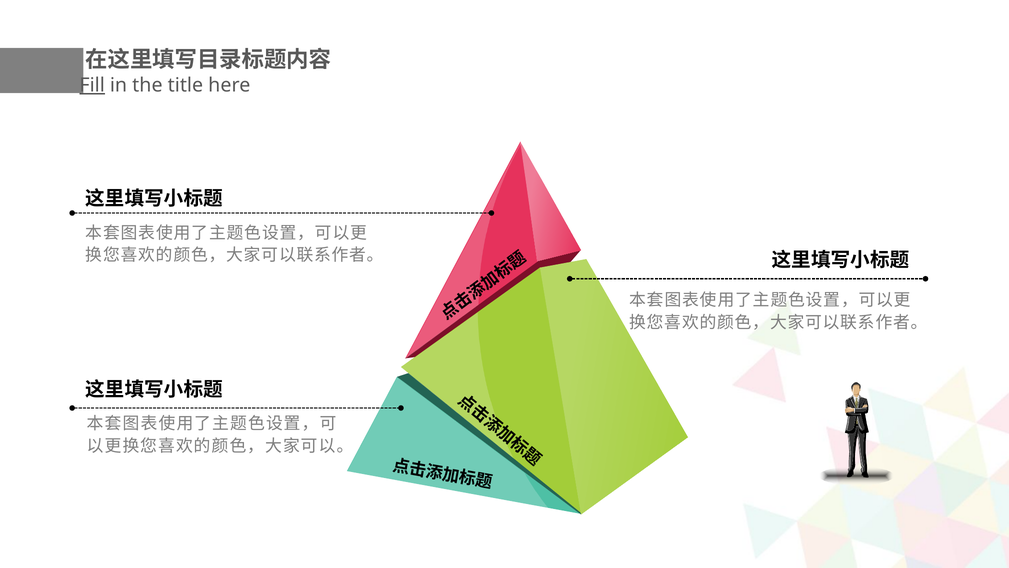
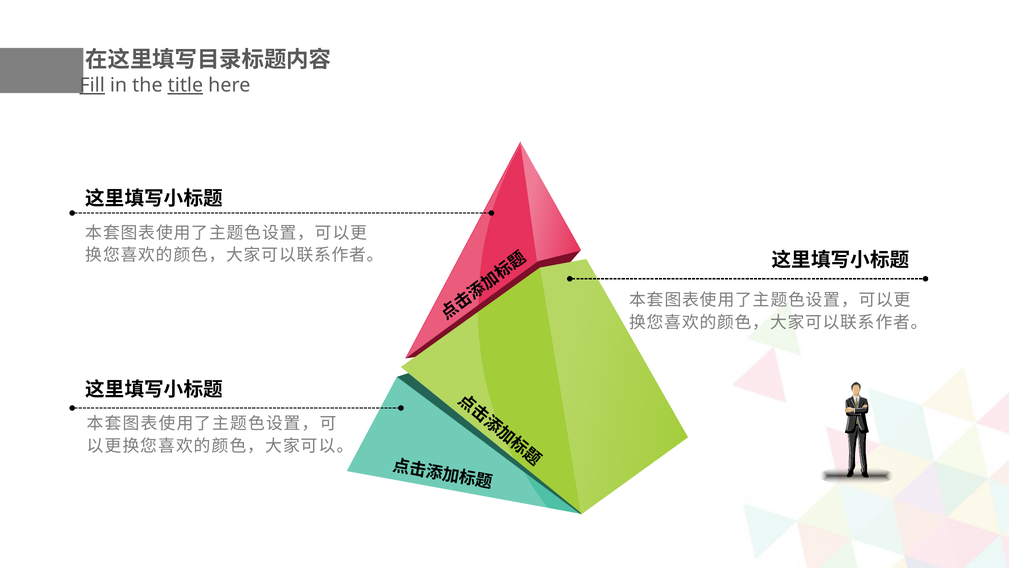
title underline: none -> present (185, 85)
